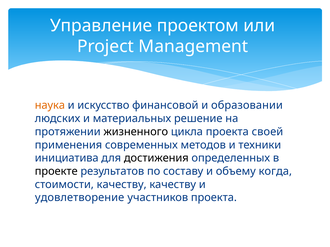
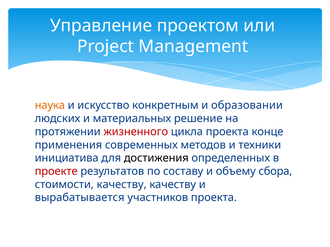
финансовой: финансовой -> конкретным (165, 106)
жизненного colour: black -> red (136, 132)
своей: своей -> конце (268, 132)
проекте colour: black -> red (56, 172)
когда: когда -> сбора (275, 172)
удовлетворение: удовлетворение -> вырабатывается (80, 198)
